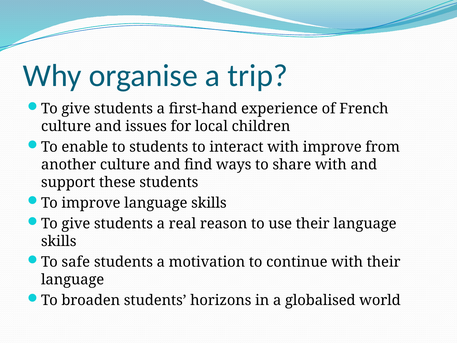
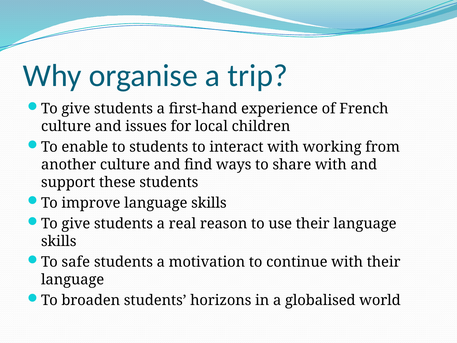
with improve: improve -> working (332, 147)
